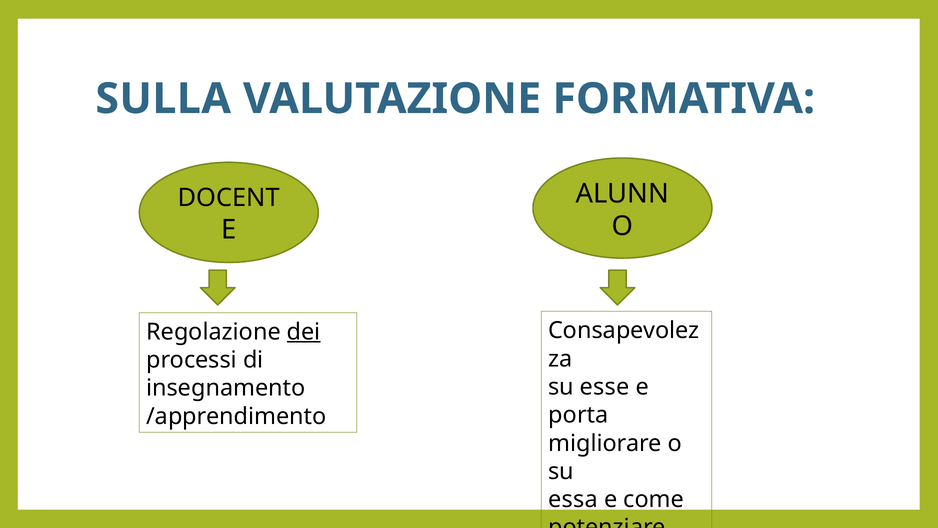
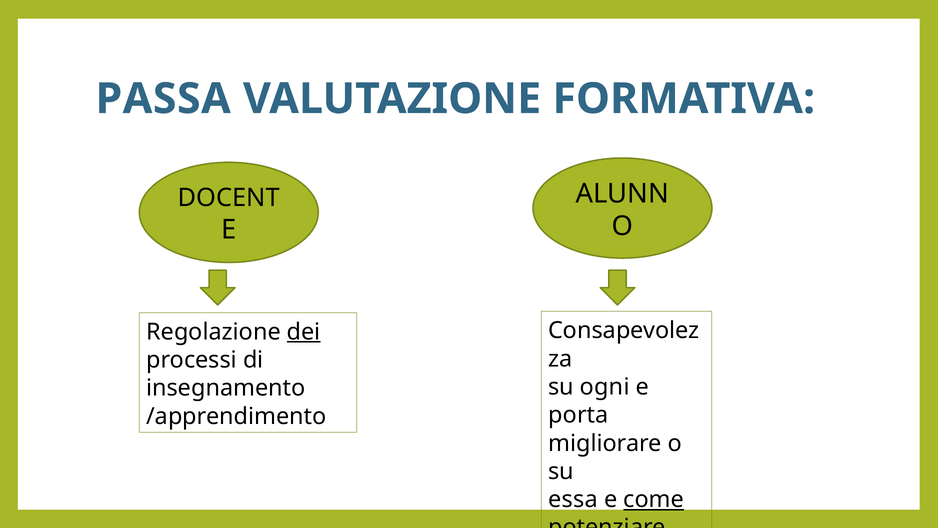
SULLA: SULLA -> PASSA (163, 99)
esse: esse -> ogni (605, 387)
come underline: none -> present (654, 499)
